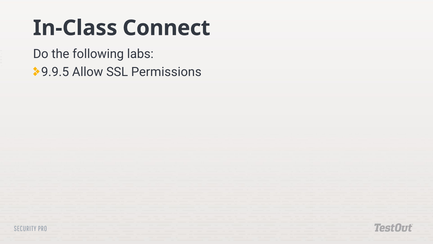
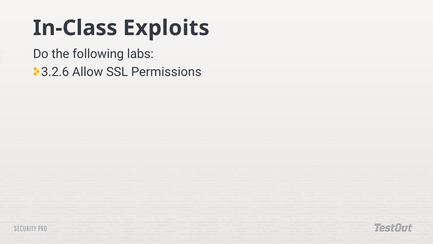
Connect: Connect -> Exploits (166, 28)
9.9.5: 9.9.5 -> 3.2.6 (55, 72)
